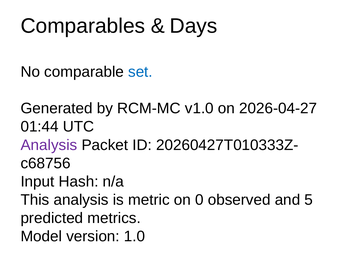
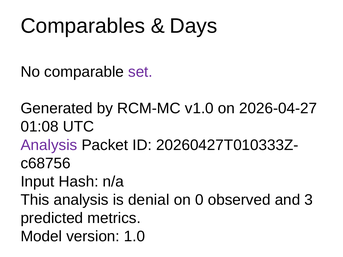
set colour: blue -> purple (140, 72)
01:44: 01:44 -> 01:08 (40, 127)
metric: metric -> denial (149, 200)
5: 5 -> 3 (309, 200)
